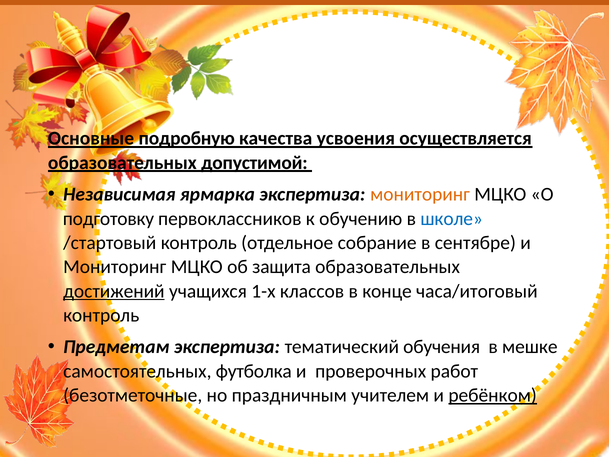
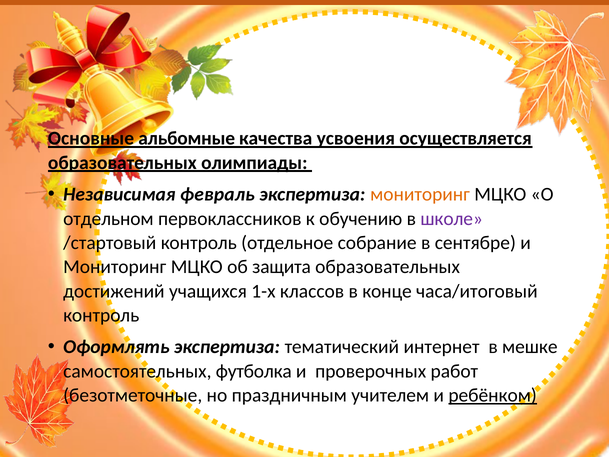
подробную: подробную -> альбомные (187, 138)
допустимой: допустимой -> олимпиады (254, 163)
ярмарка: ярмарка -> февраль (217, 194)
подготовку: подготовку -> отдельном (108, 219)
школе colour: blue -> purple (452, 219)
достижений underline: present -> none (114, 291)
Предметам: Предметам -> Оформлять (116, 347)
обучения: обучения -> интернет (442, 347)
